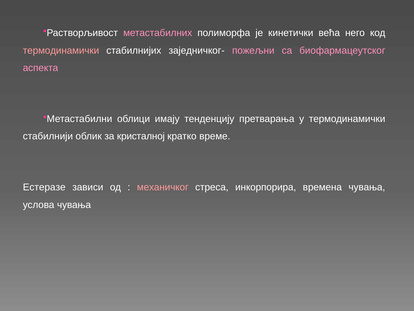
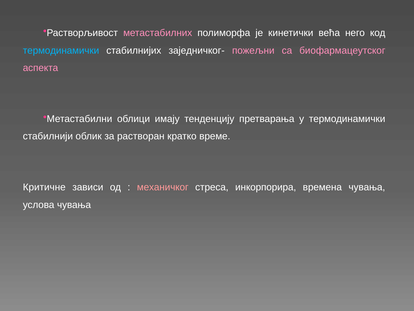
термодинамички colour: pink -> light blue (61, 50)
кристалној: кристалној -> растворан (141, 136)
Естеразе: Естеразе -> Критичне (44, 187)
